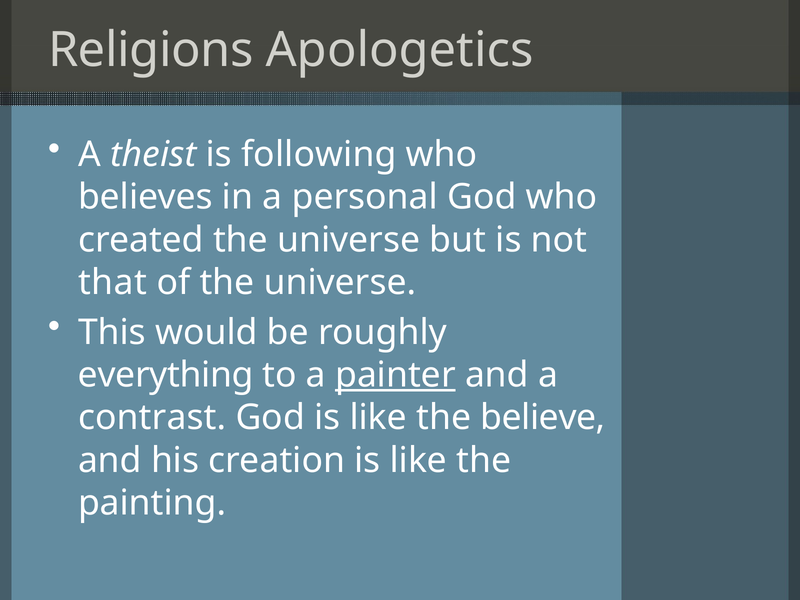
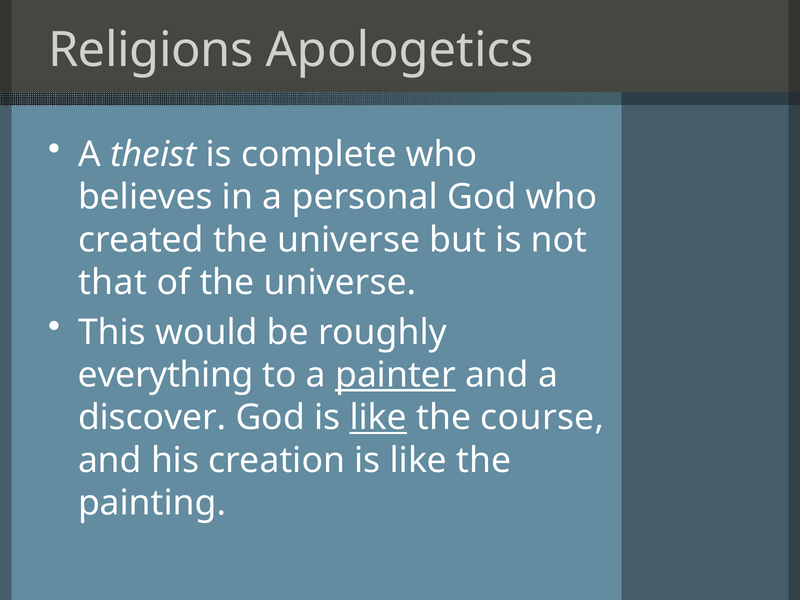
following: following -> complete (319, 155)
contrast: contrast -> discover (152, 418)
like underline: none -> present (378, 418)
believe: believe -> course (542, 418)
